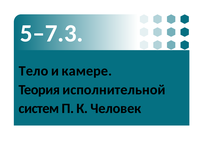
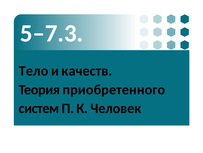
камере: камере -> качеств (87, 71)
исполнительной: исполнительной -> приобретенного (114, 89)
